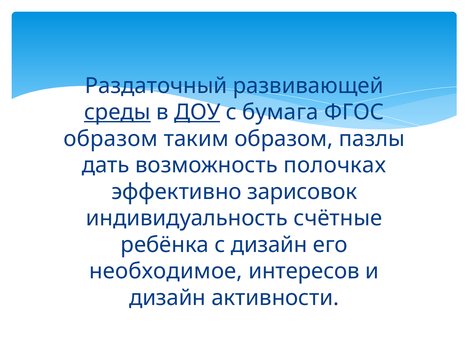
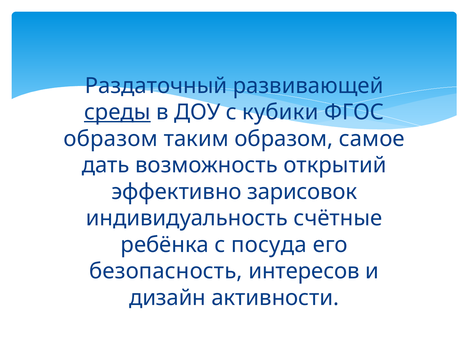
ДОУ underline: present -> none (197, 112)
бумага: бумага -> кубики (280, 112)
пазлы: пазлы -> самое (372, 139)
полочках: полочках -> открытий (335, 165)
с дизайн: дизайн -> посуда (269, 245)
необходимое: необходимое -> безопасность (166, 271)
